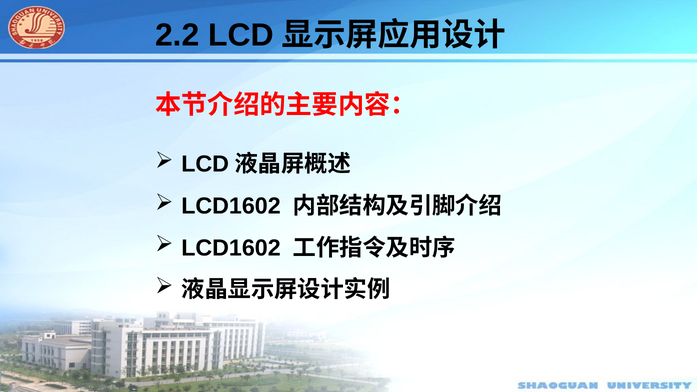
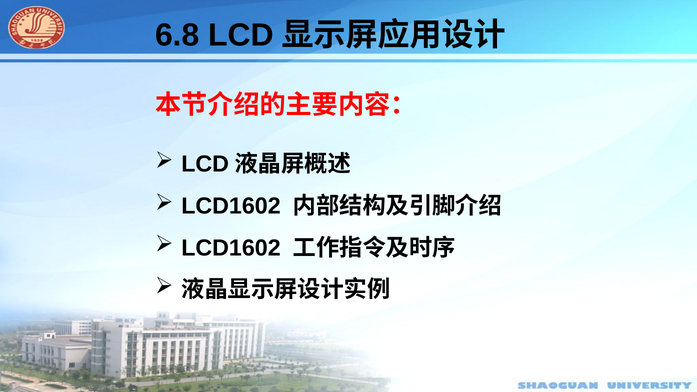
2.2: 2.2 -> 6.8 (177, 35)
